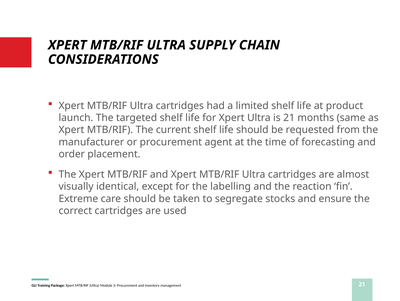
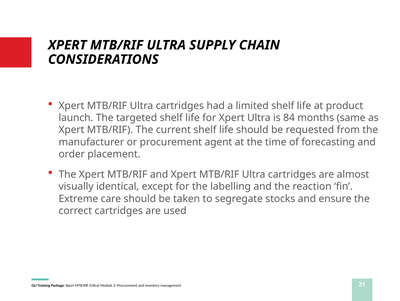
is 21: 21 -> 84 (289, 118)
